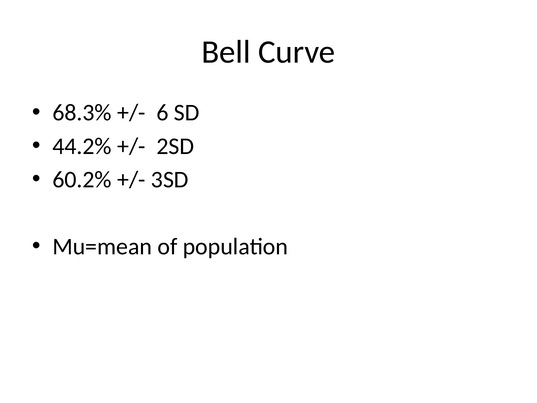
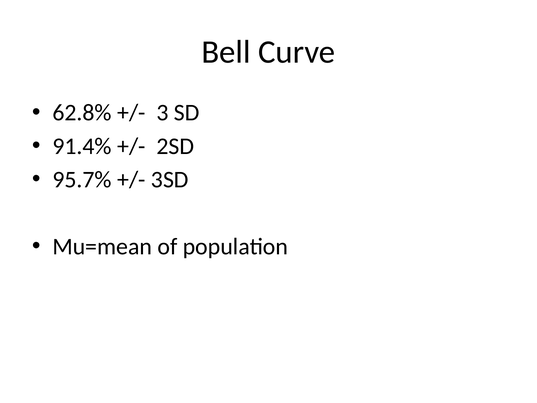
68.3%: 68.3% -> 62.8% (82, 113)
6: 6 -> 3 (162, 113)
44.2%: 44.2% -> 91.4% (82, 146)
60.2%: 60.2% -> 95.7% (82, 180)
